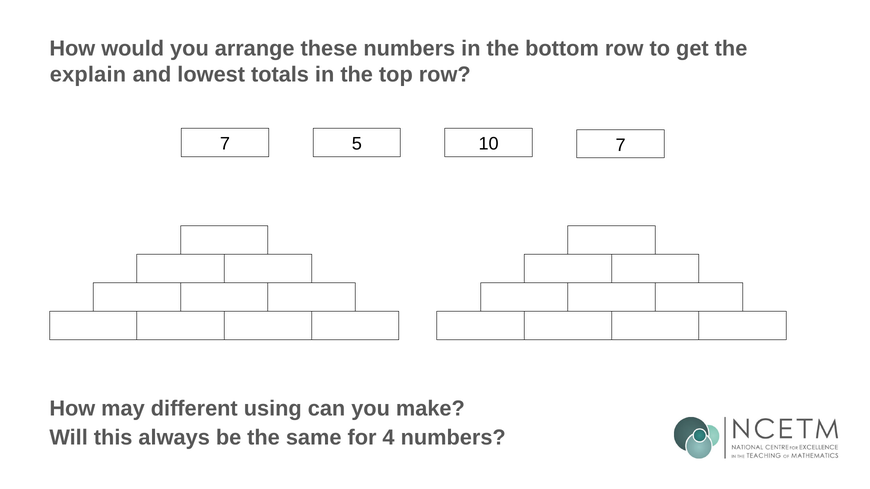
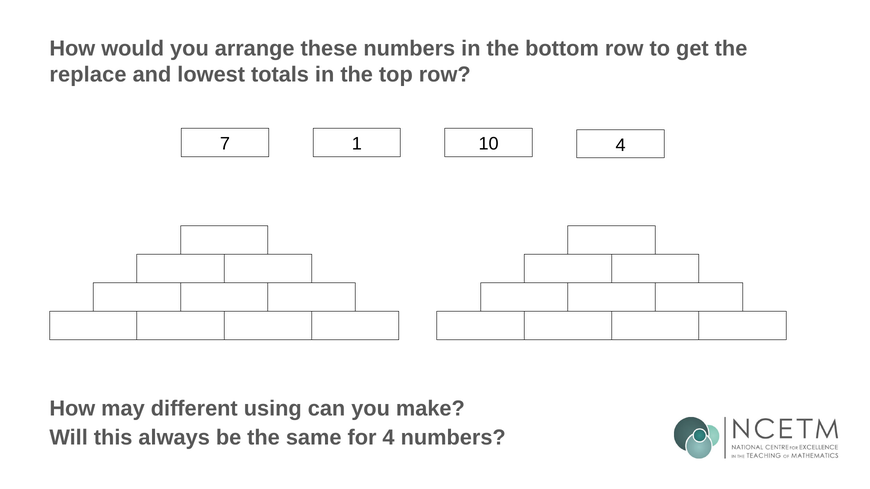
explain: explain -> replace (88, 75)
5: 5 -> 1 (357, 144)
10 7: 7 -> 4 (621, 145)
